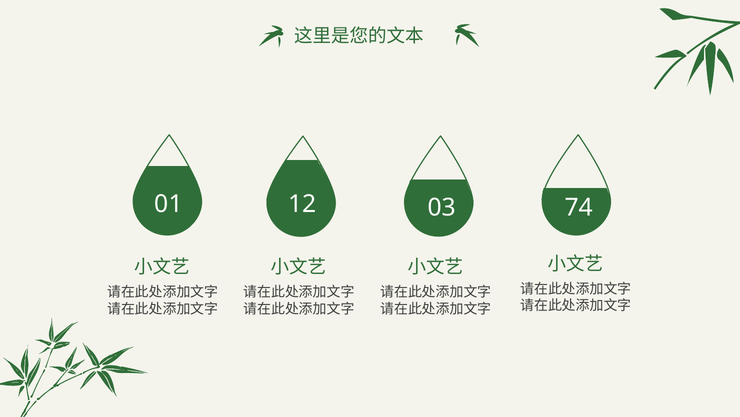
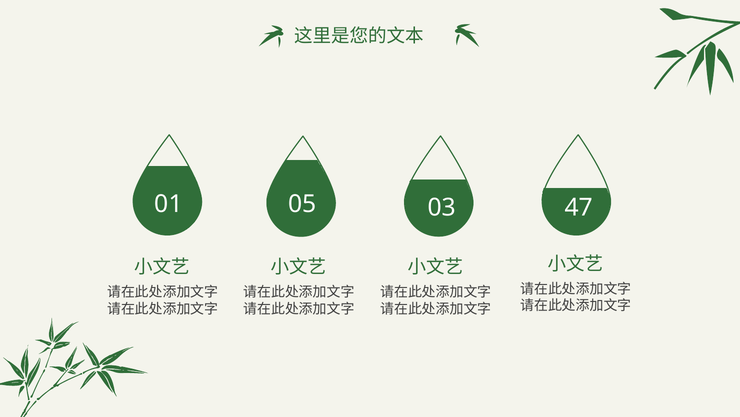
12: 12 -> 05 (302, 204)
74: 74 -> 47 (579, 207)
